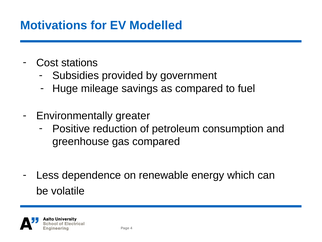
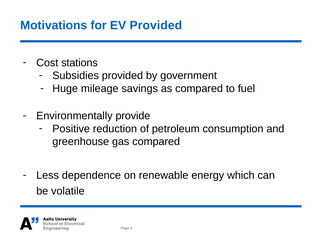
EV Modelled: Modelled -> Provided (156, 25)
greater: greater -> provide (133, 116)
